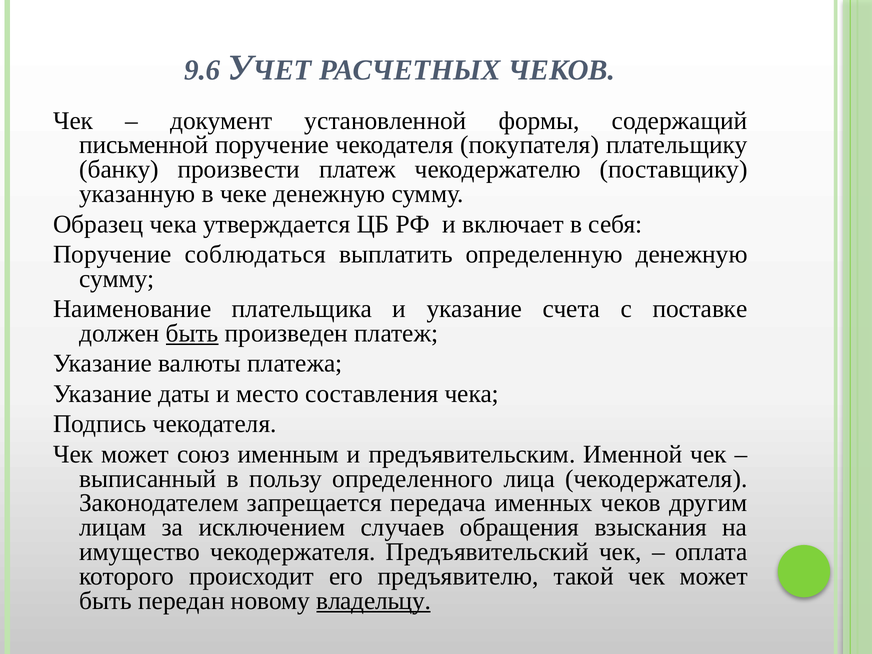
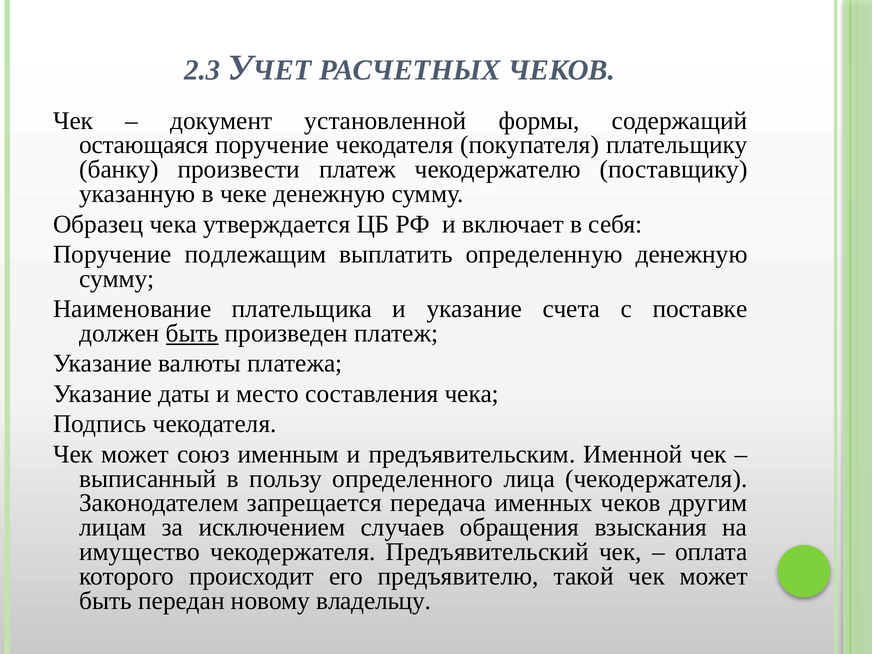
9.6: 9.6 -> 2.3 (202, 70)
письменной: письменной -> остающаяся (144, 145)
соблюдаться: соблюдаться -> подлежащим (256, 254)
владельцу underline: present -> none (374, 601)
